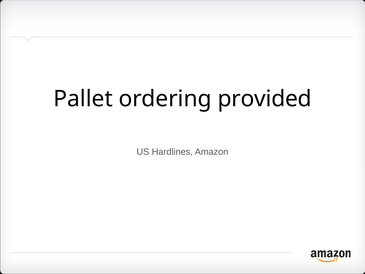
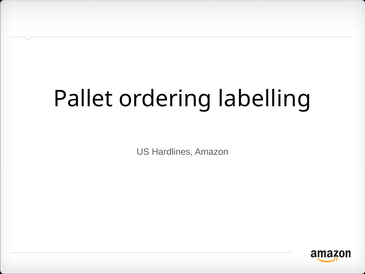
provided: provided -> labelling (264, 99)
